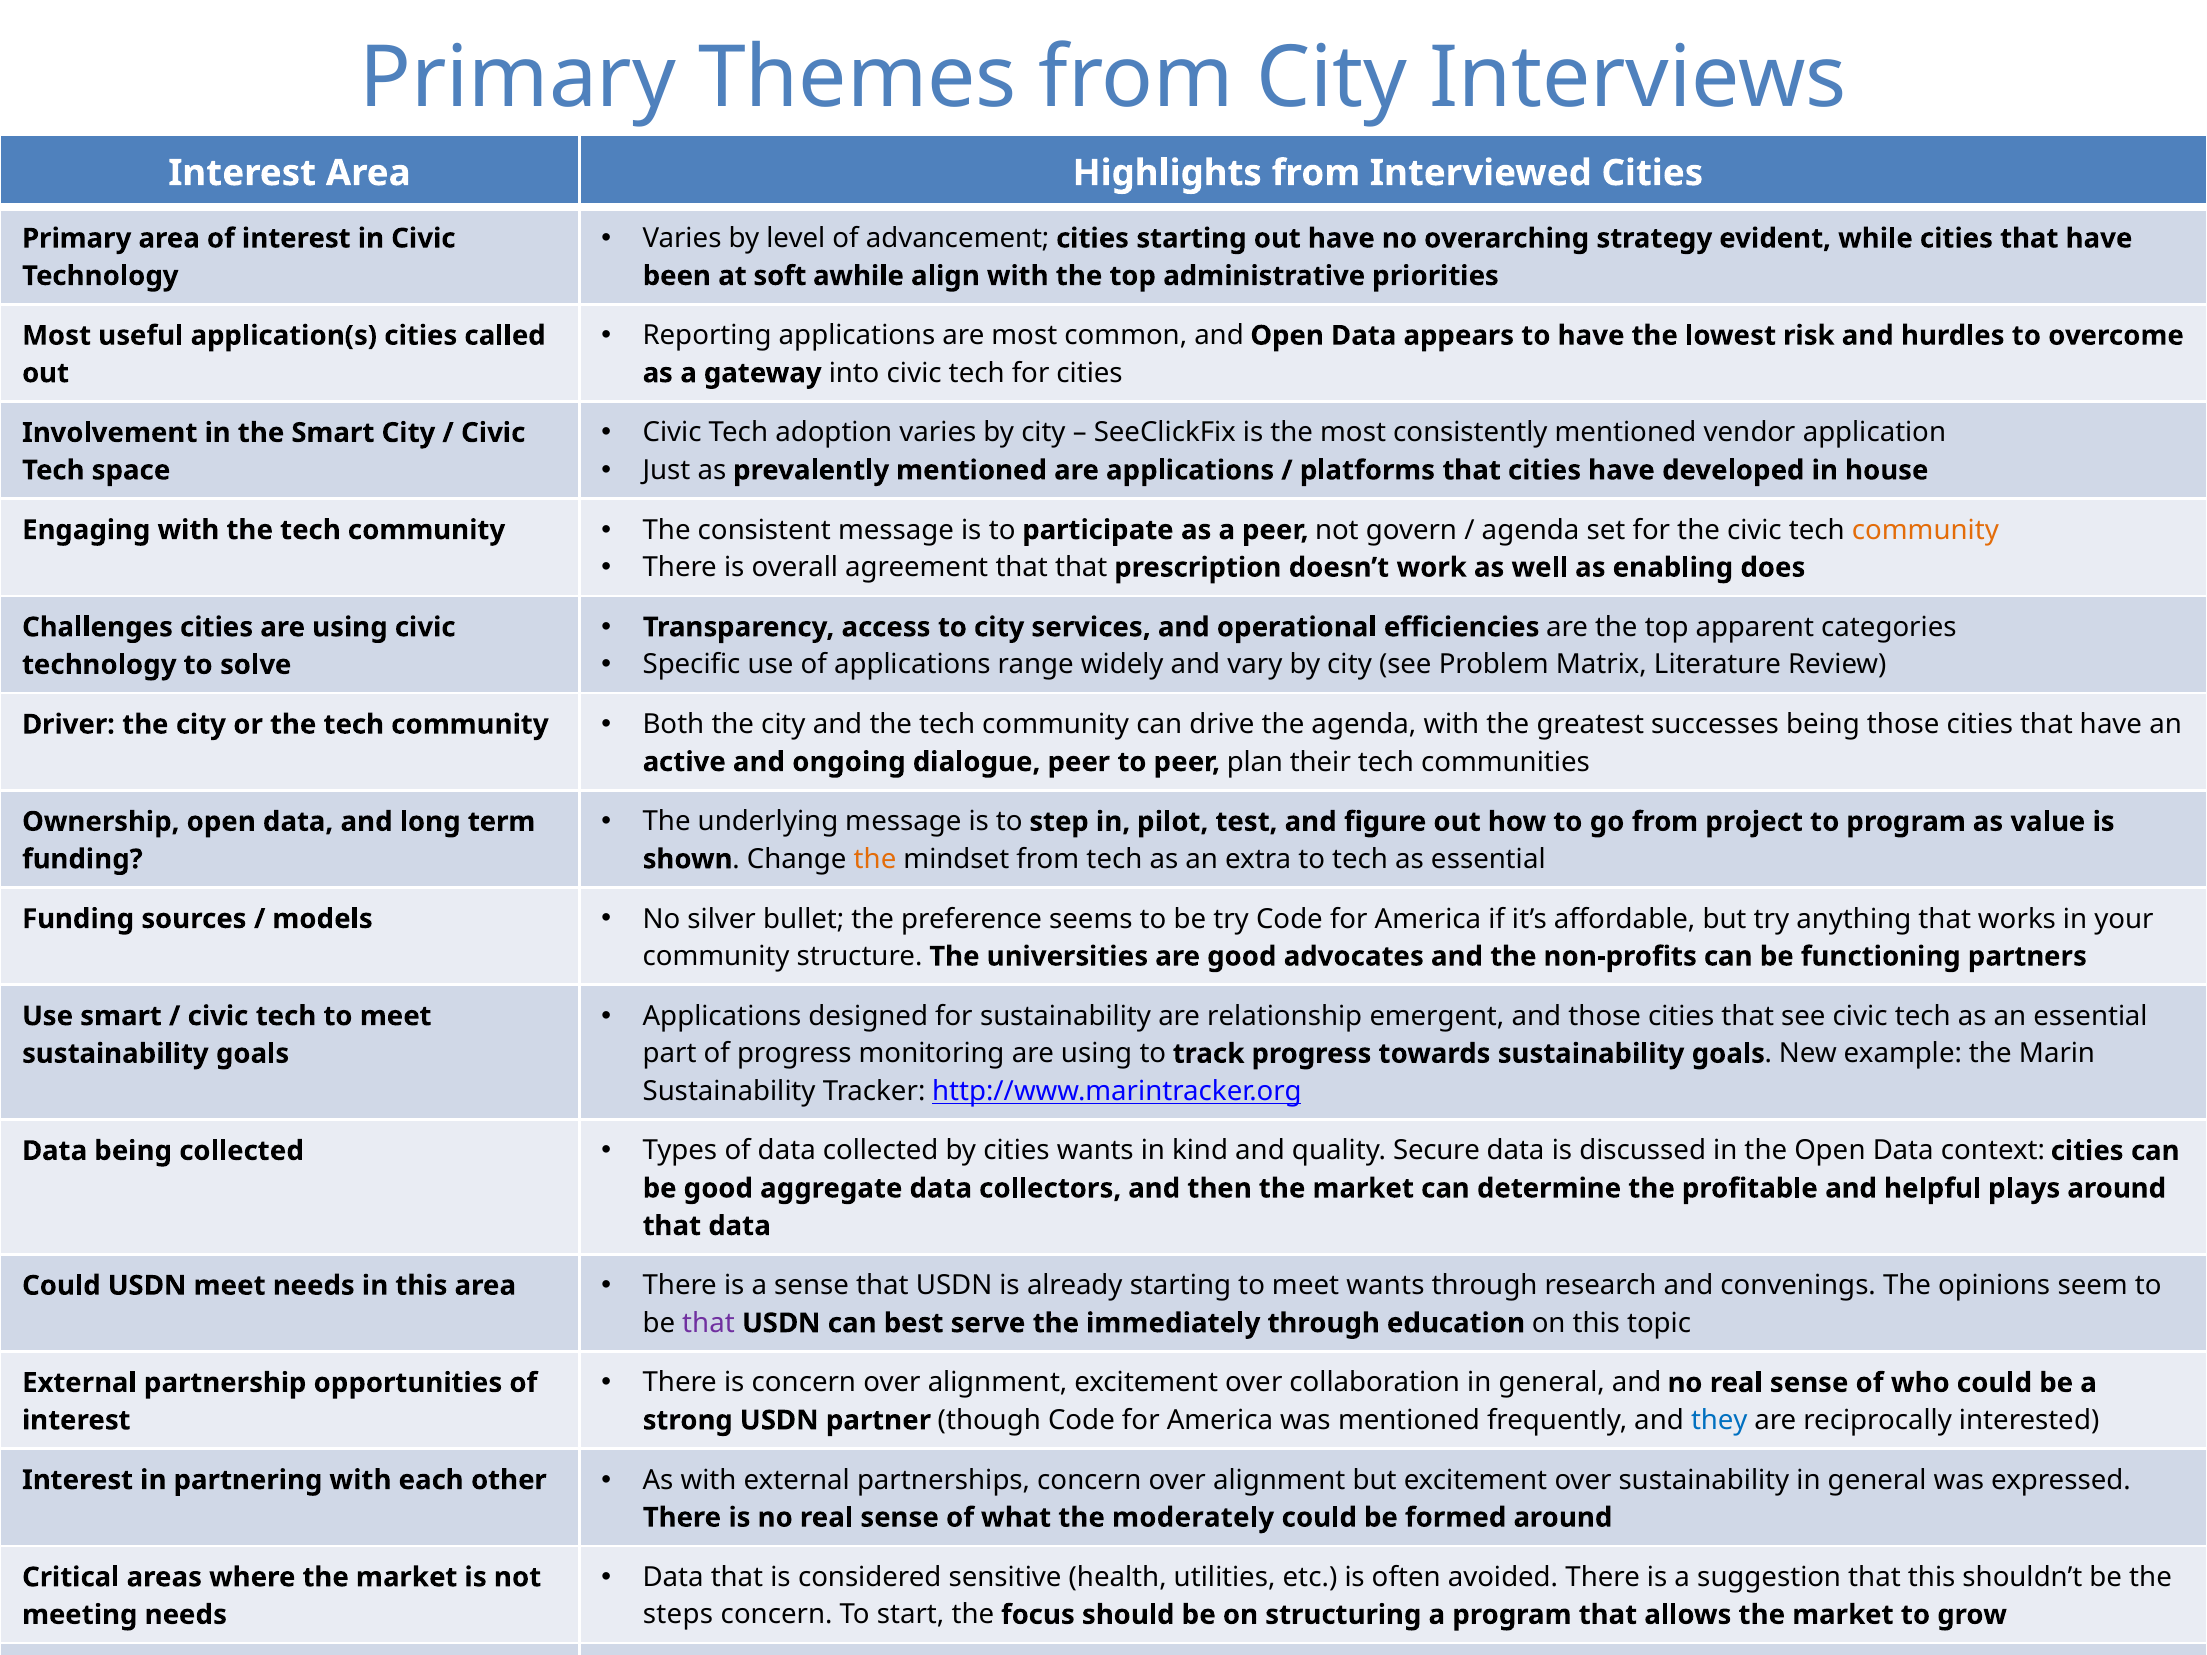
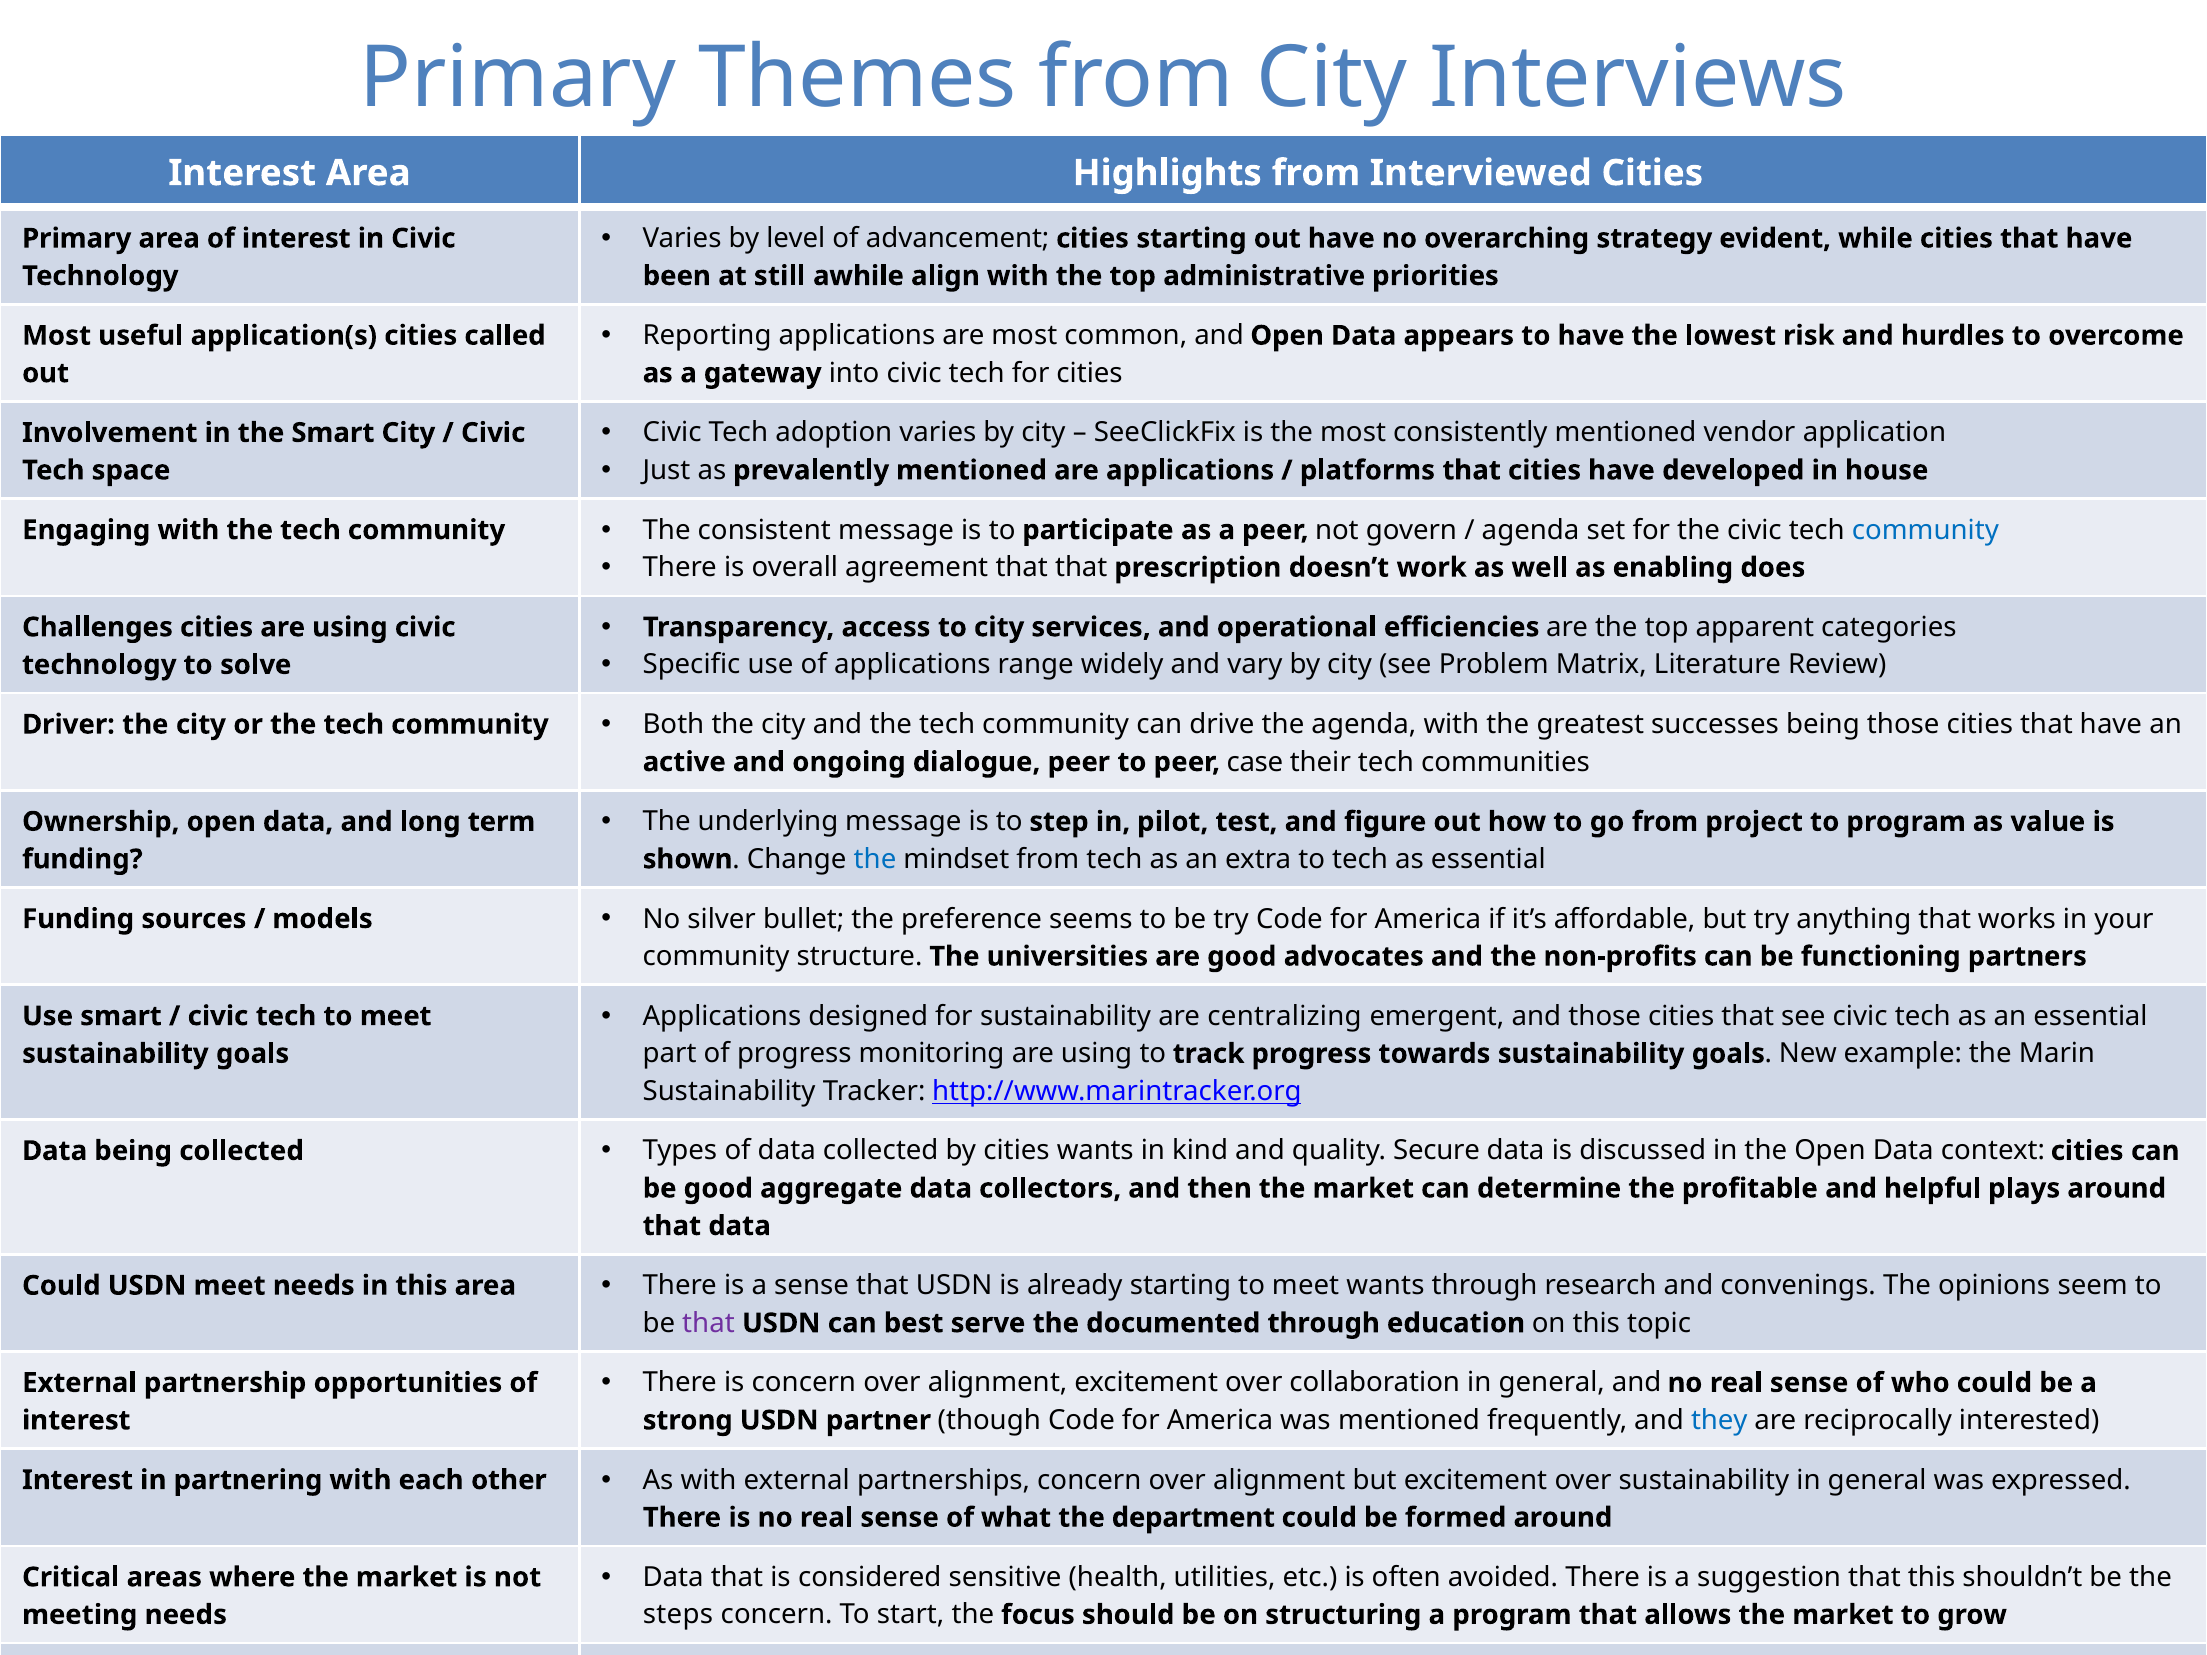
soft: soft -> still (780, 276)
community colour: orange -> blue (1925, 530)
plan: plan -> case (1255, 762)
the colour: orange -> blue (875, 859)
relationship: relationship -> centralizing (1285, 1016)
immediately: immediately -> documented (1173, 1323)
moderately: moderately -> department (1193, 1518)
